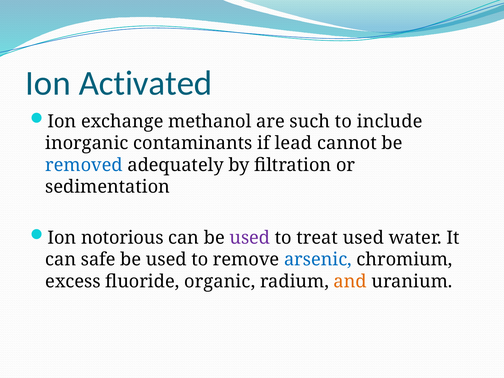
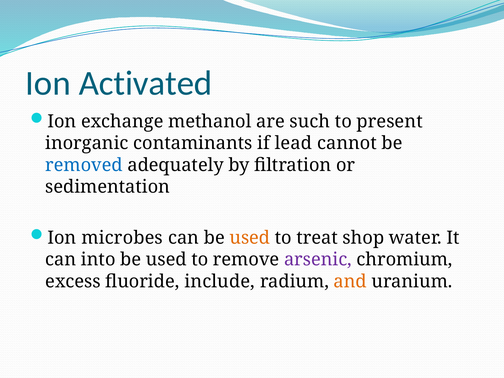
include: include -> present (390, 121)
notorious: notorious -> microbes (122, 238)
used colour: purple -> orange (250, 238)
treat used: used -> shop (363, 238)
safe: safe -> into (98, 260)
arsenic colour: blue -> purple (318, 260)
organic: organic -> include (220, 281)
